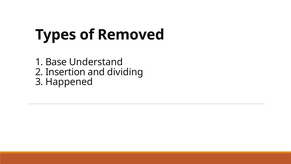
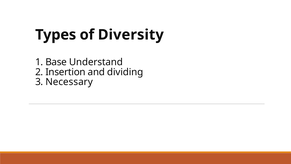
Removed: Removed -> Diversity (131, 35)
Happened: Happened -> Necessary (69, 82)
